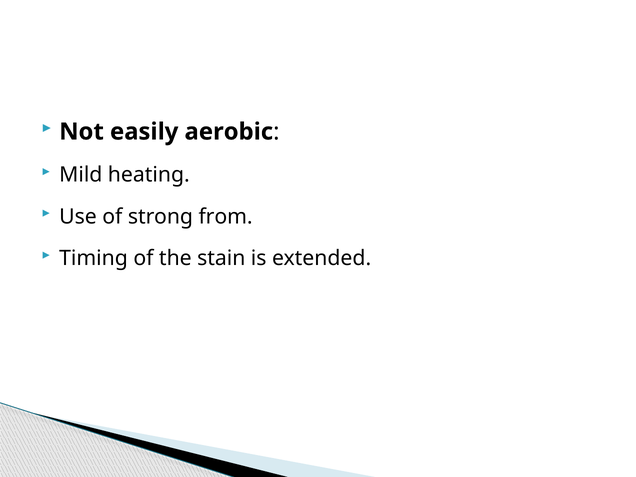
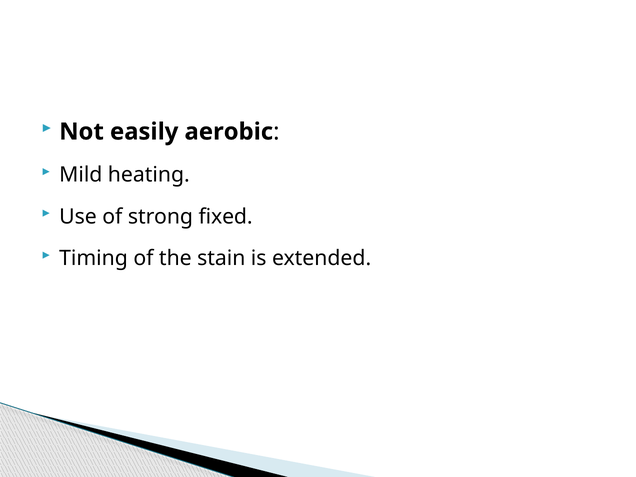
from: from -> fixed (226, 217)
